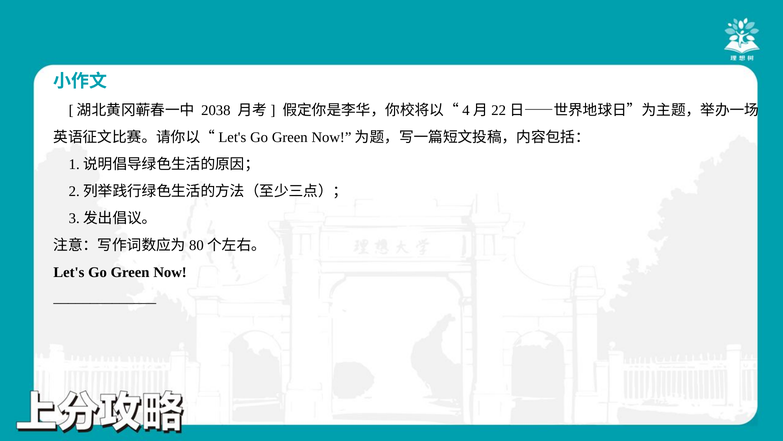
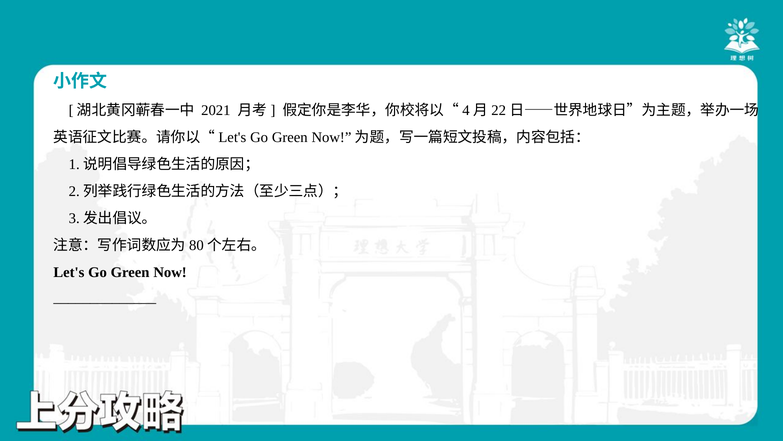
2038: 2038 -> 2021 (216, 110)
